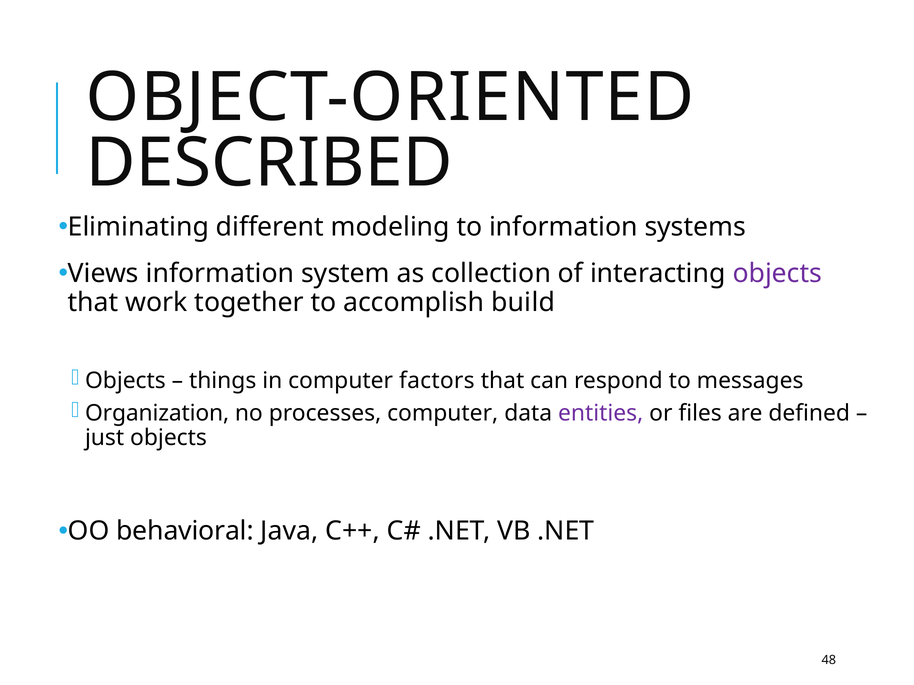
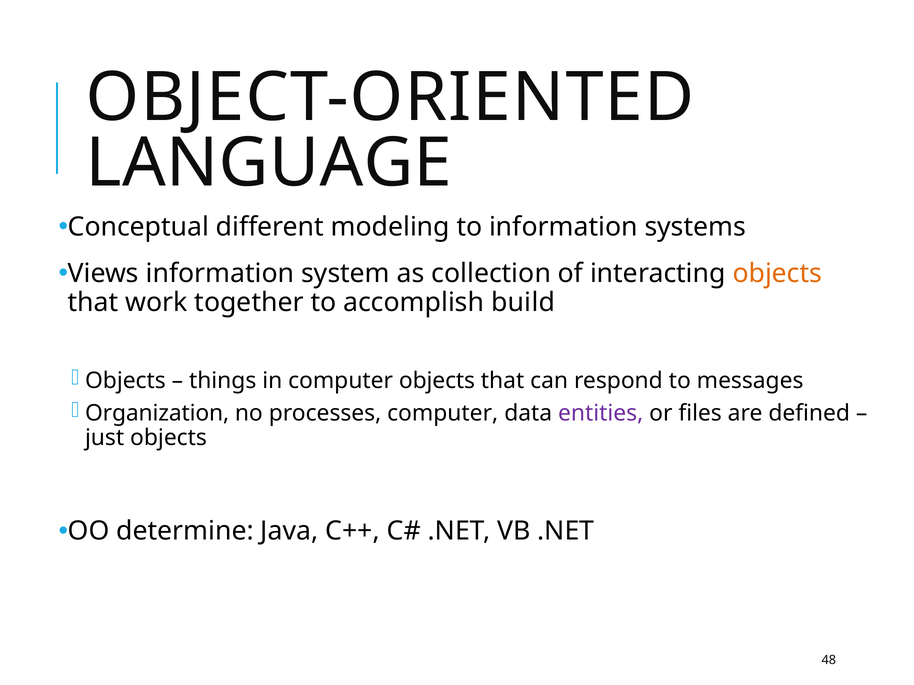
DESCRIBED: DESCRIBED -> LANGUAGE (269, 163)
Eliminating: Eliminating -> Conceptual (138, 227)
objects colour: purple -> orange (777, 274)
computer factors: factors -> objects (437, 381)
behavioral: behavioral -> determine (185, 532)
